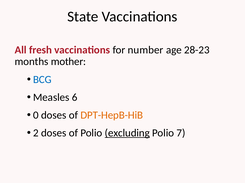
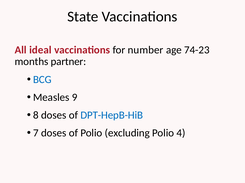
fresh: fresh -> ideal (40, 50)
28-23: 28-23 -> 74-23 (197, 50)
mother: mother -> partner (68, 62)
6: 6 -> 9 (75, 98)
0: 0 -> 8 (36, 116)
DPT-HepB-HiB colour: orange -> blue (112, 116)
2: 2 -> 7 (36, 133)
excluding underline: present -> none (127, 133)
7: 7 -> 4 (181, 133)
